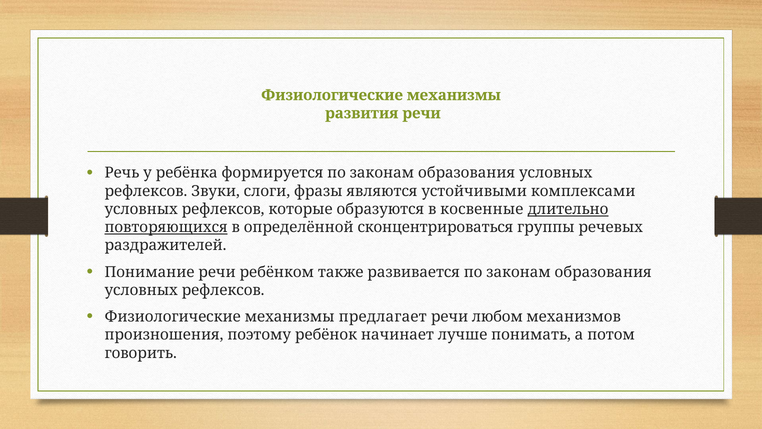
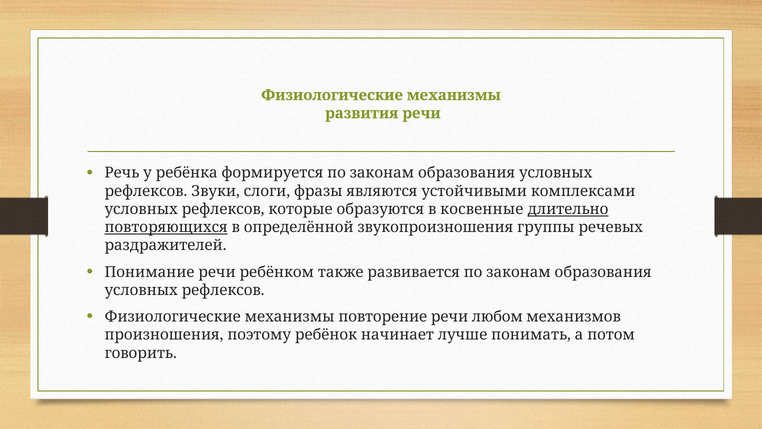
сконцентрироваться: сконцентрироваться -> звукопроизношения (435, 227)
предлагает: предлагает -> повторение (383, 317)
